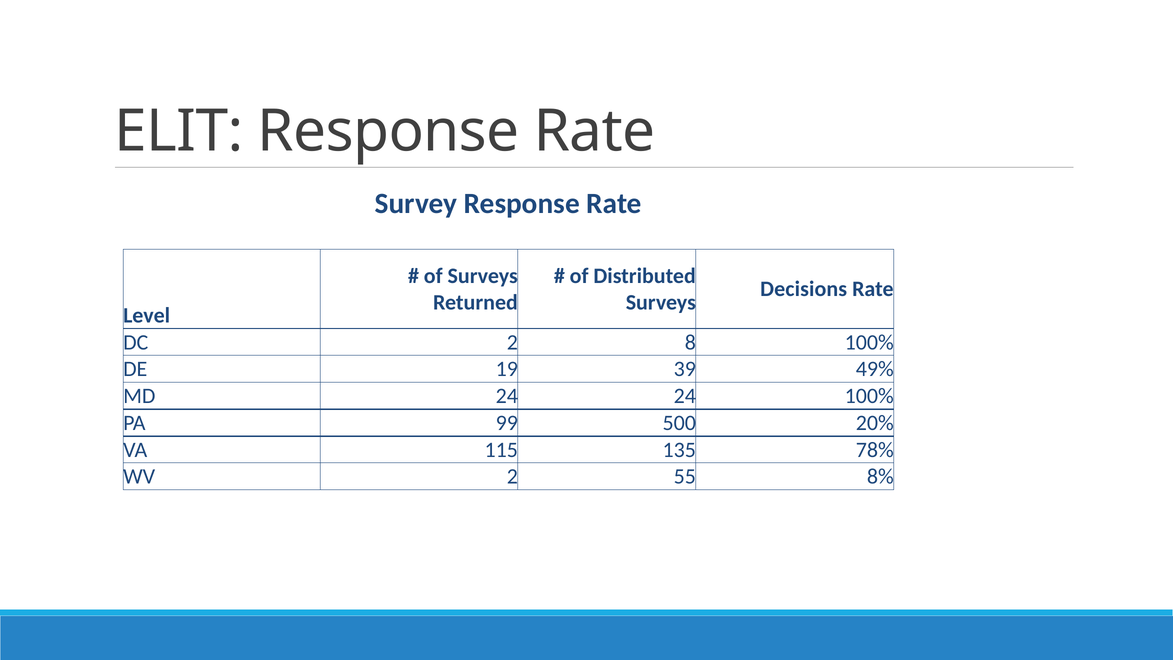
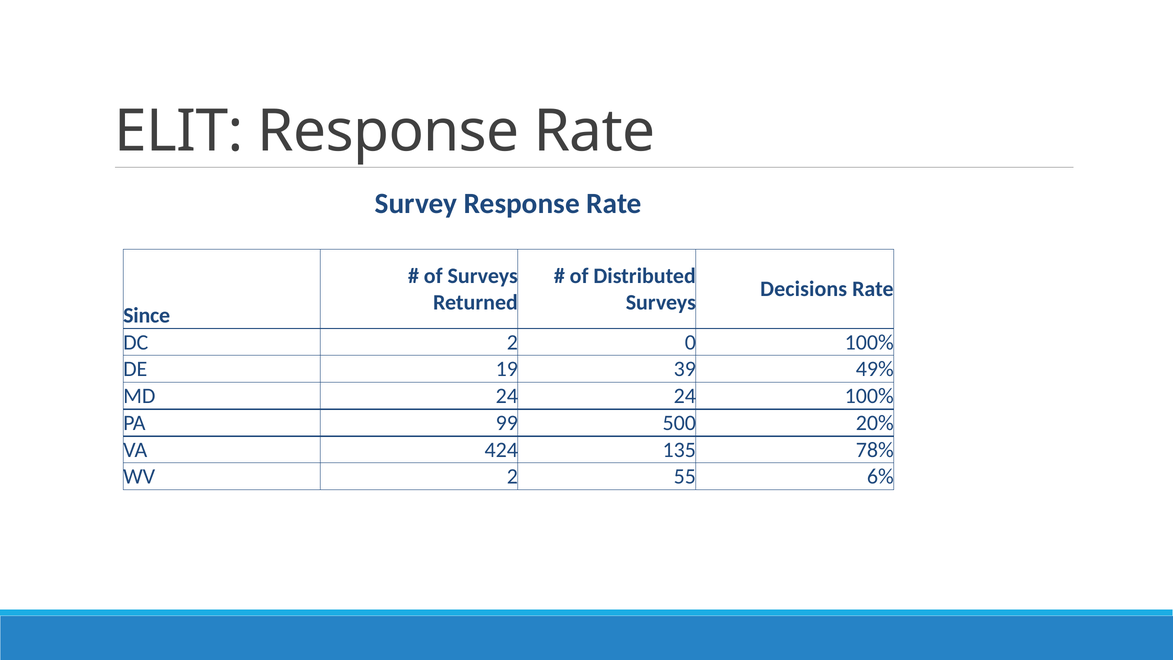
Level: Level -> Since (147, 315)
8: 8 -> 0 (690, 342)
115: 115 -> 424 (501, 450)
8%: 8% -> 6% (880, 477)
